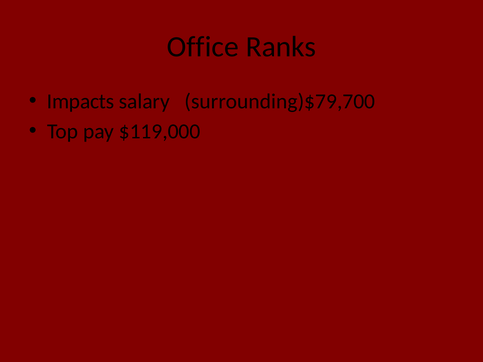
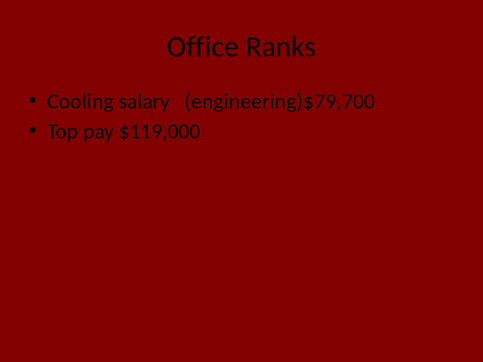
Impacts: Impacts -> Cooling (80, 101)
surrounding)$79,700: surrounding)$79,700 -> engineering)$79,700 (280, 101)
